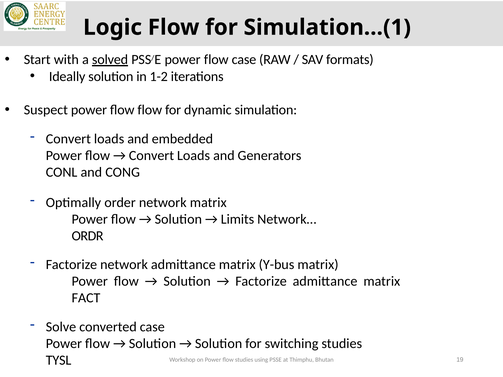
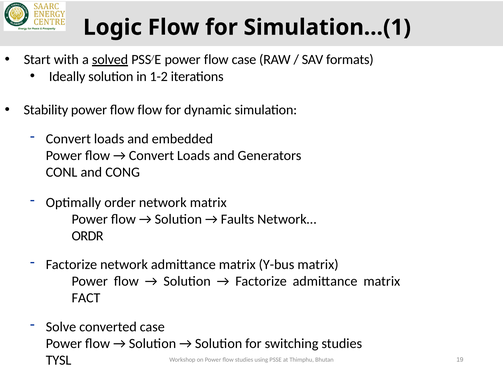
Suspect: Suspect -> Stability (46, 110)
Limits: Limits -> Faults (237, 219)
